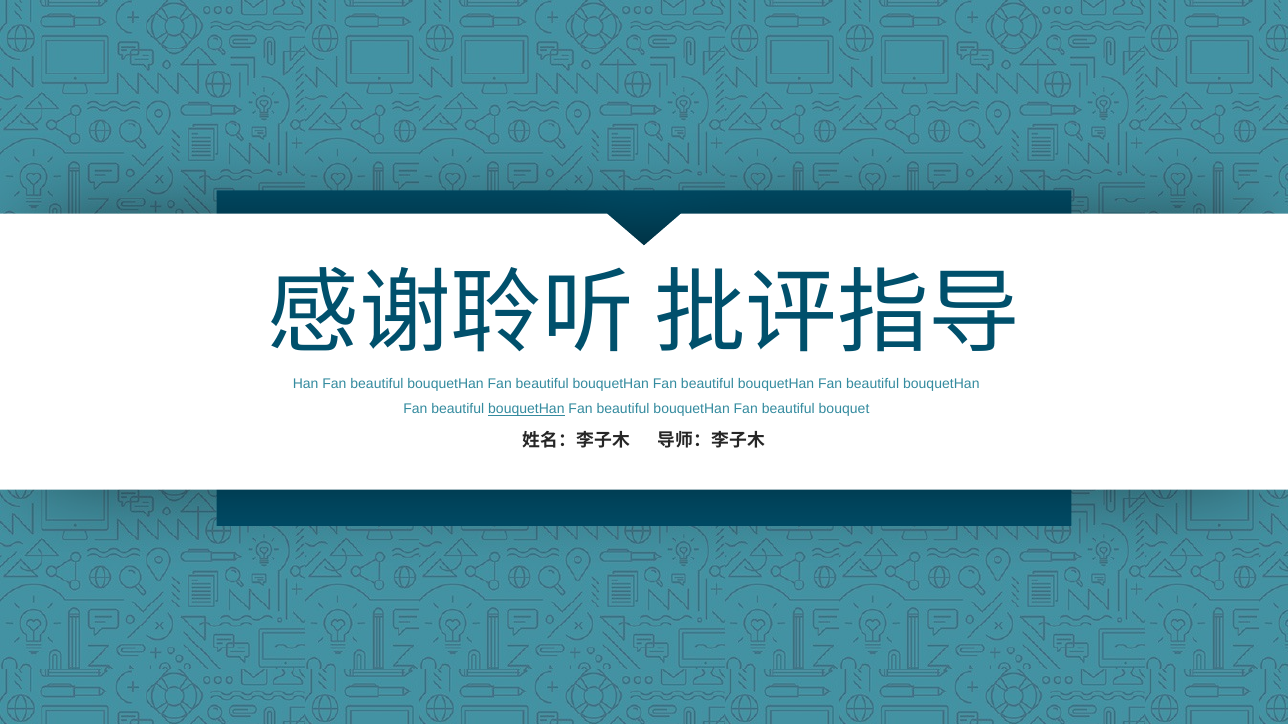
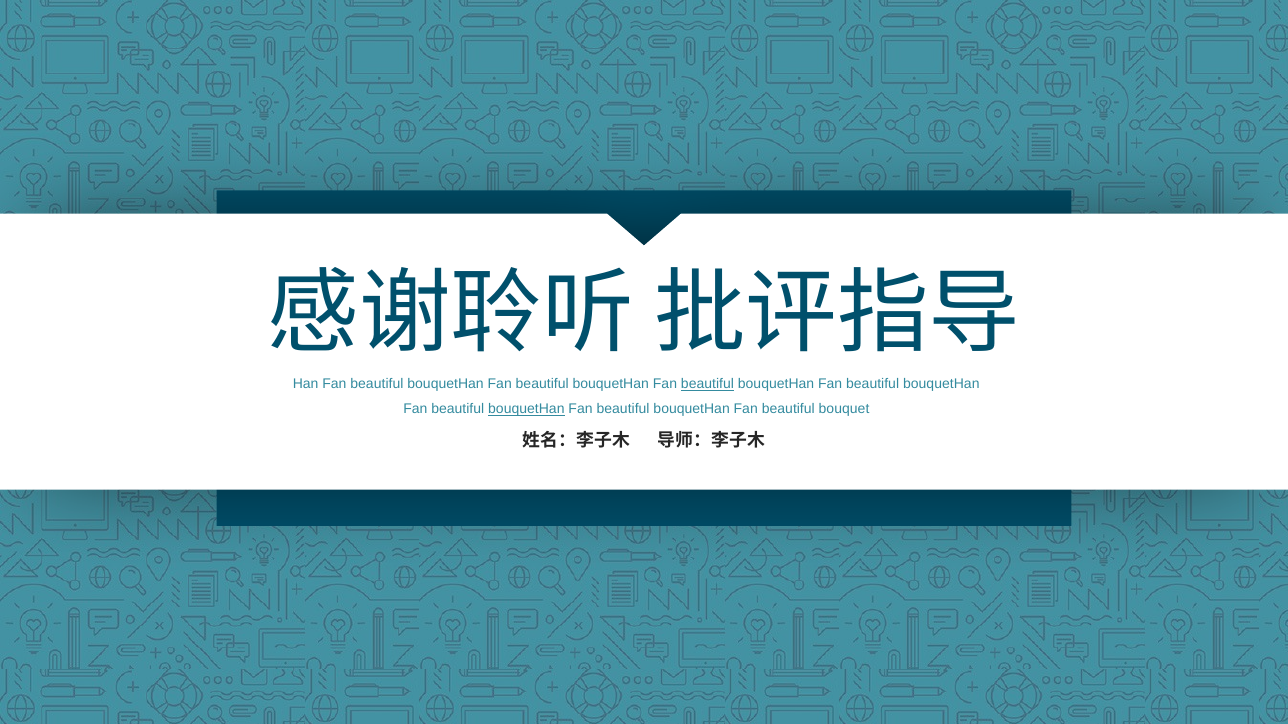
beautiful underline: none -> present (707, 384)
